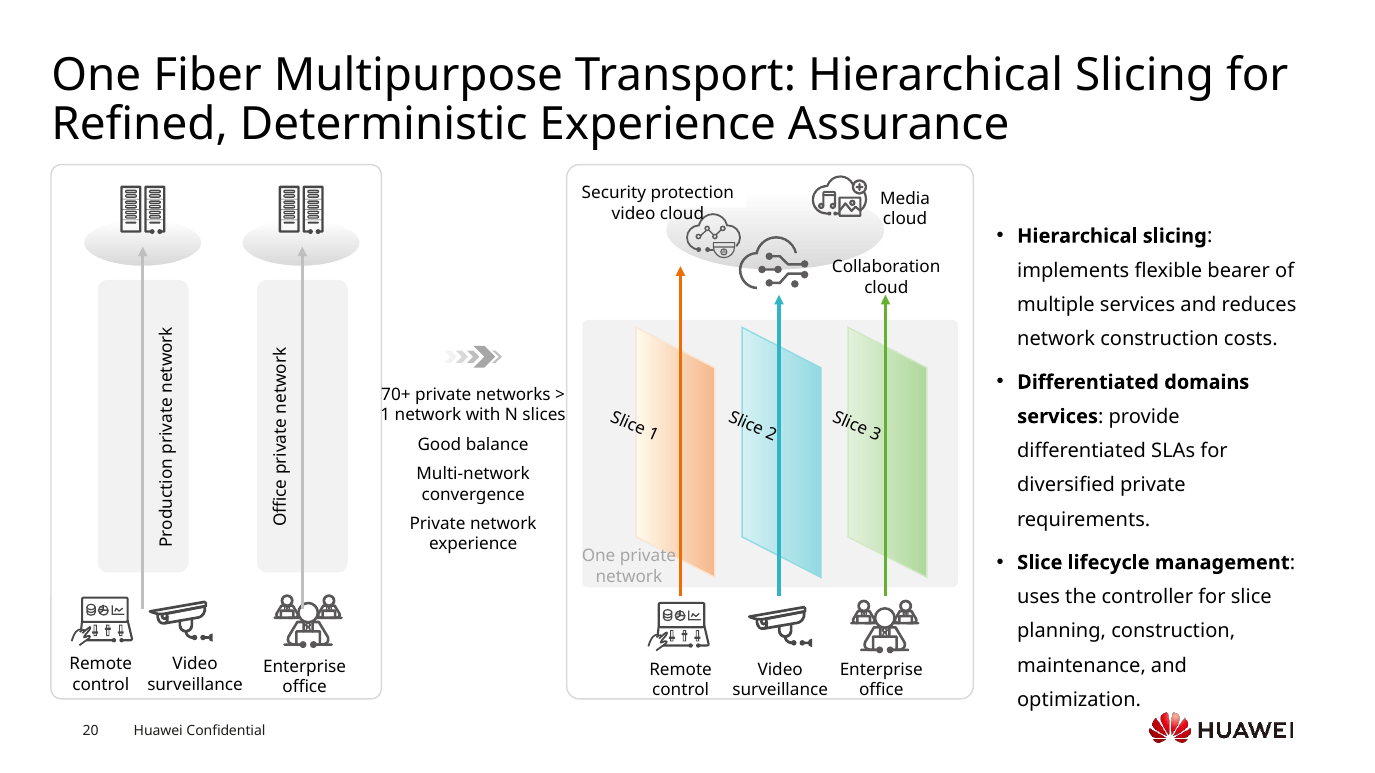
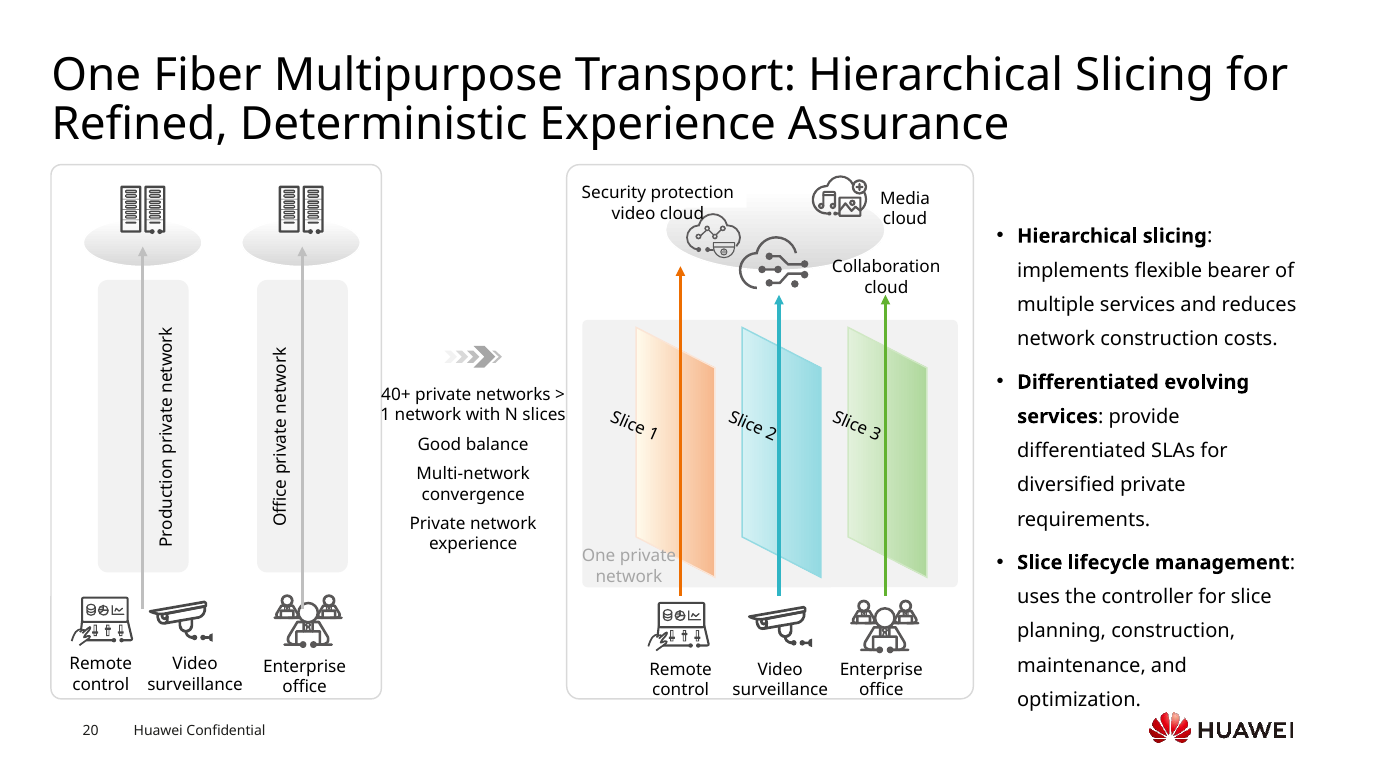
domains: domains -> evolving (1207, 382)
70+: 70+ -> 40+ (396, 395)
